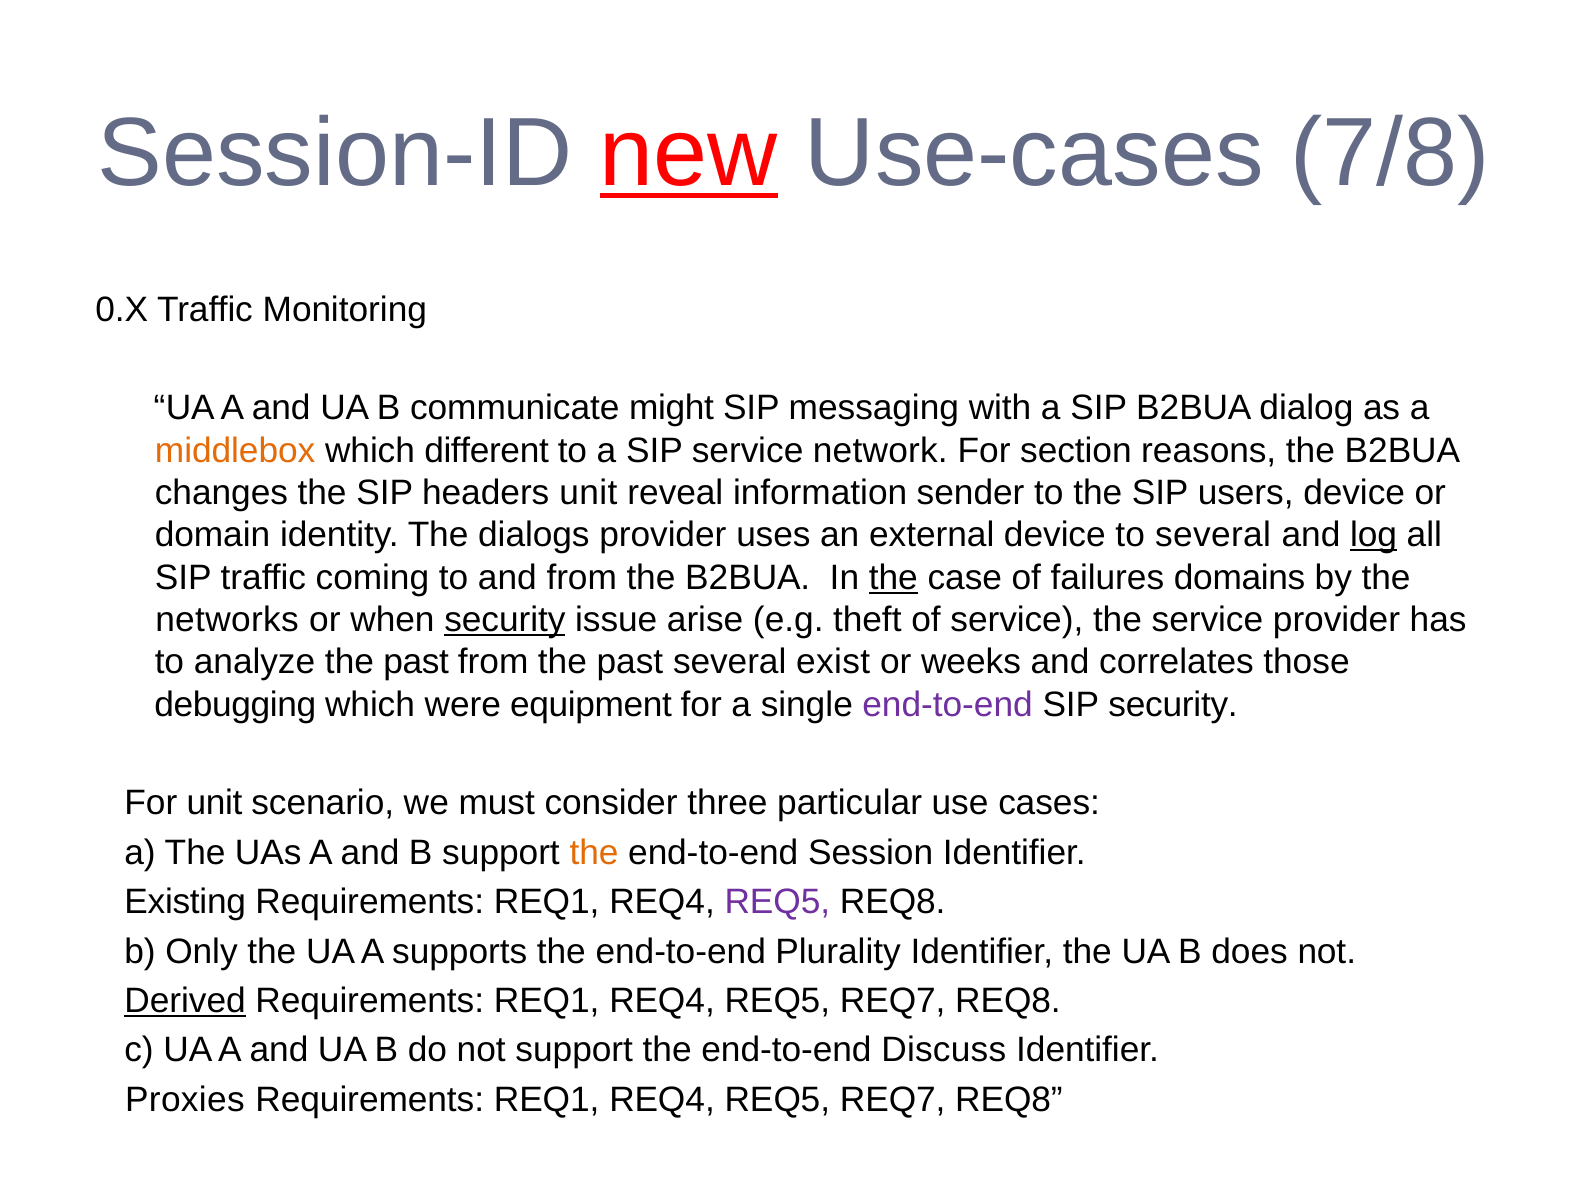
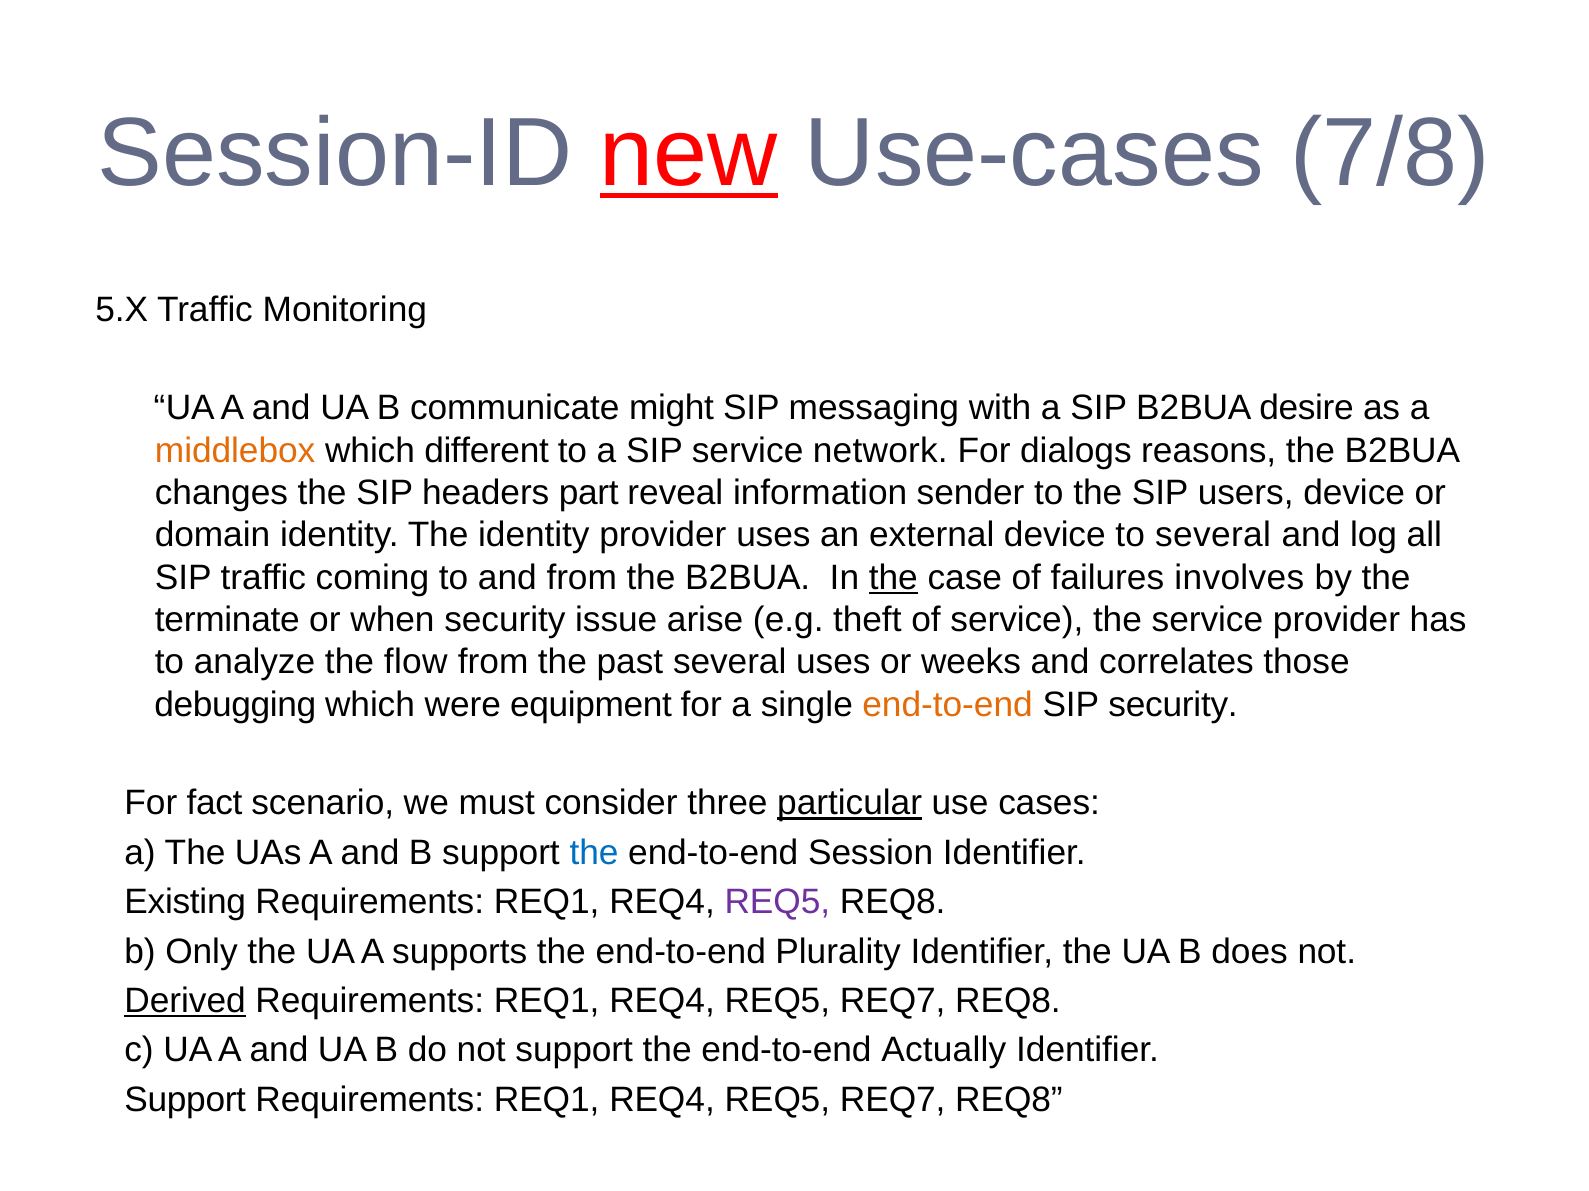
0.X: 0.X -> 5.X (122, 310)
dialog: dialog -> desire (1307, 409)
section: section -> dialogs (1076, 451)
headers unit: unit -> part (589, 493)
The dialogs: dialogs -> identity (534, 536)
log underline: present -> none (1374, 536)
domains: domains -> involves (1239, 578)
networks: networks -> terminate (227, 620)
security underline: present -> none (505, 620)
analyze the past: past -> flow (416, 663)
several exist: exist -> uses (833, 663)
end-to-end colour: purple -> orange (948, 705)
For unit: unit -> fact (214, 804)
particular underline: none -> present (850, 804)
the colour: orange -> blue (594, 853)
Discuss: Discuss -> Actually (944, 1051)
Proxies: Proxies -> Support (185, 1100)
